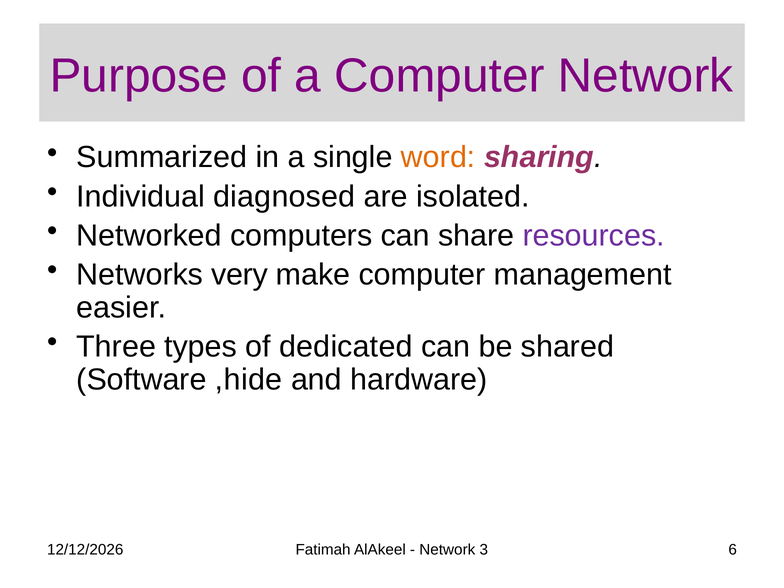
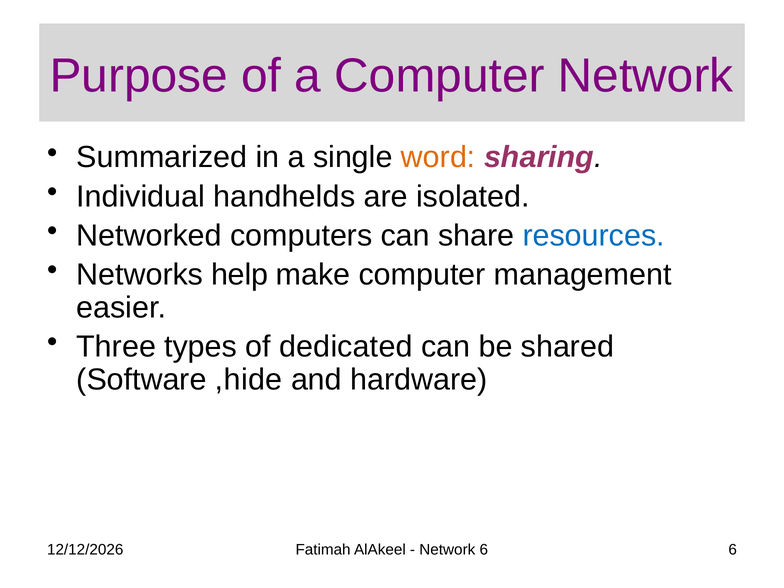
diagnosed: diagnosed -> handhelds (284, 196)
resources colour: purple -> blue (594, 236)
very: very -> help (240, 275)
Network 3: 3 -> 6 (484, 550)
